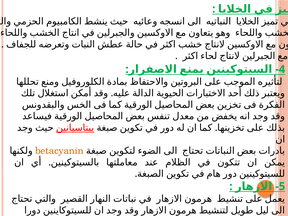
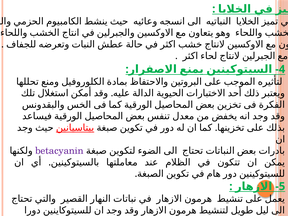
betacyanin colour: orange -> purple (59, 151)
